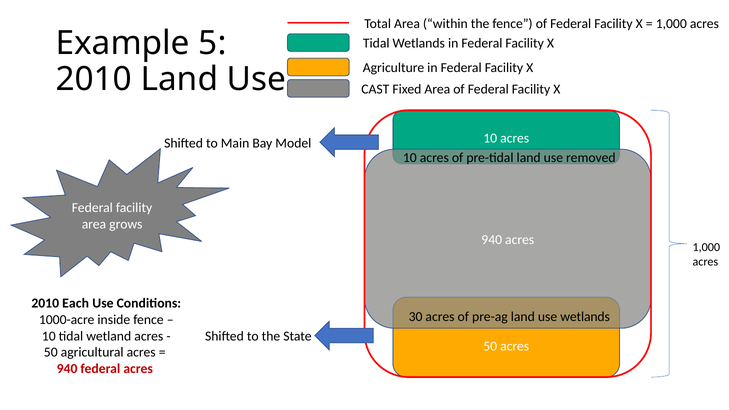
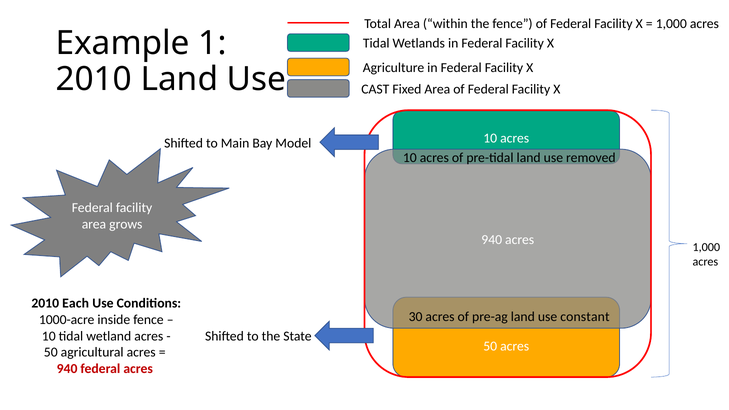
5: 5 -> 1 (213, 43)
use wetlands: wetlands -> constant (585, 317)
